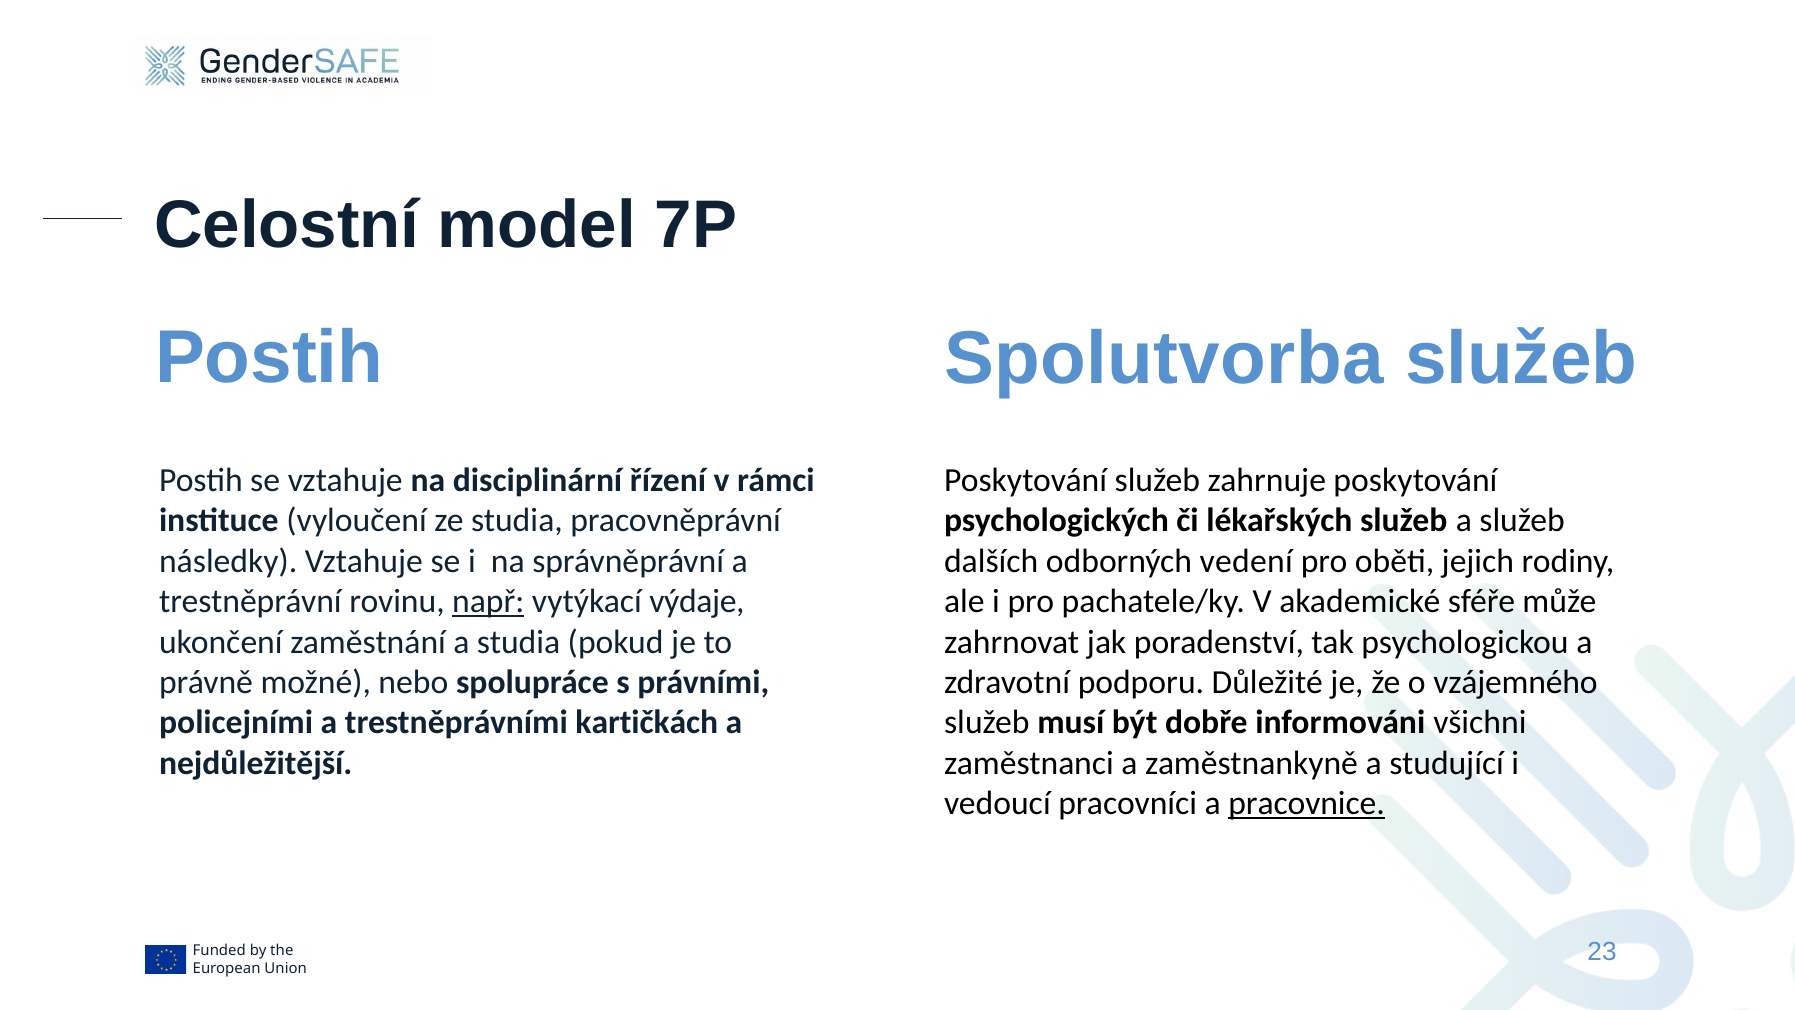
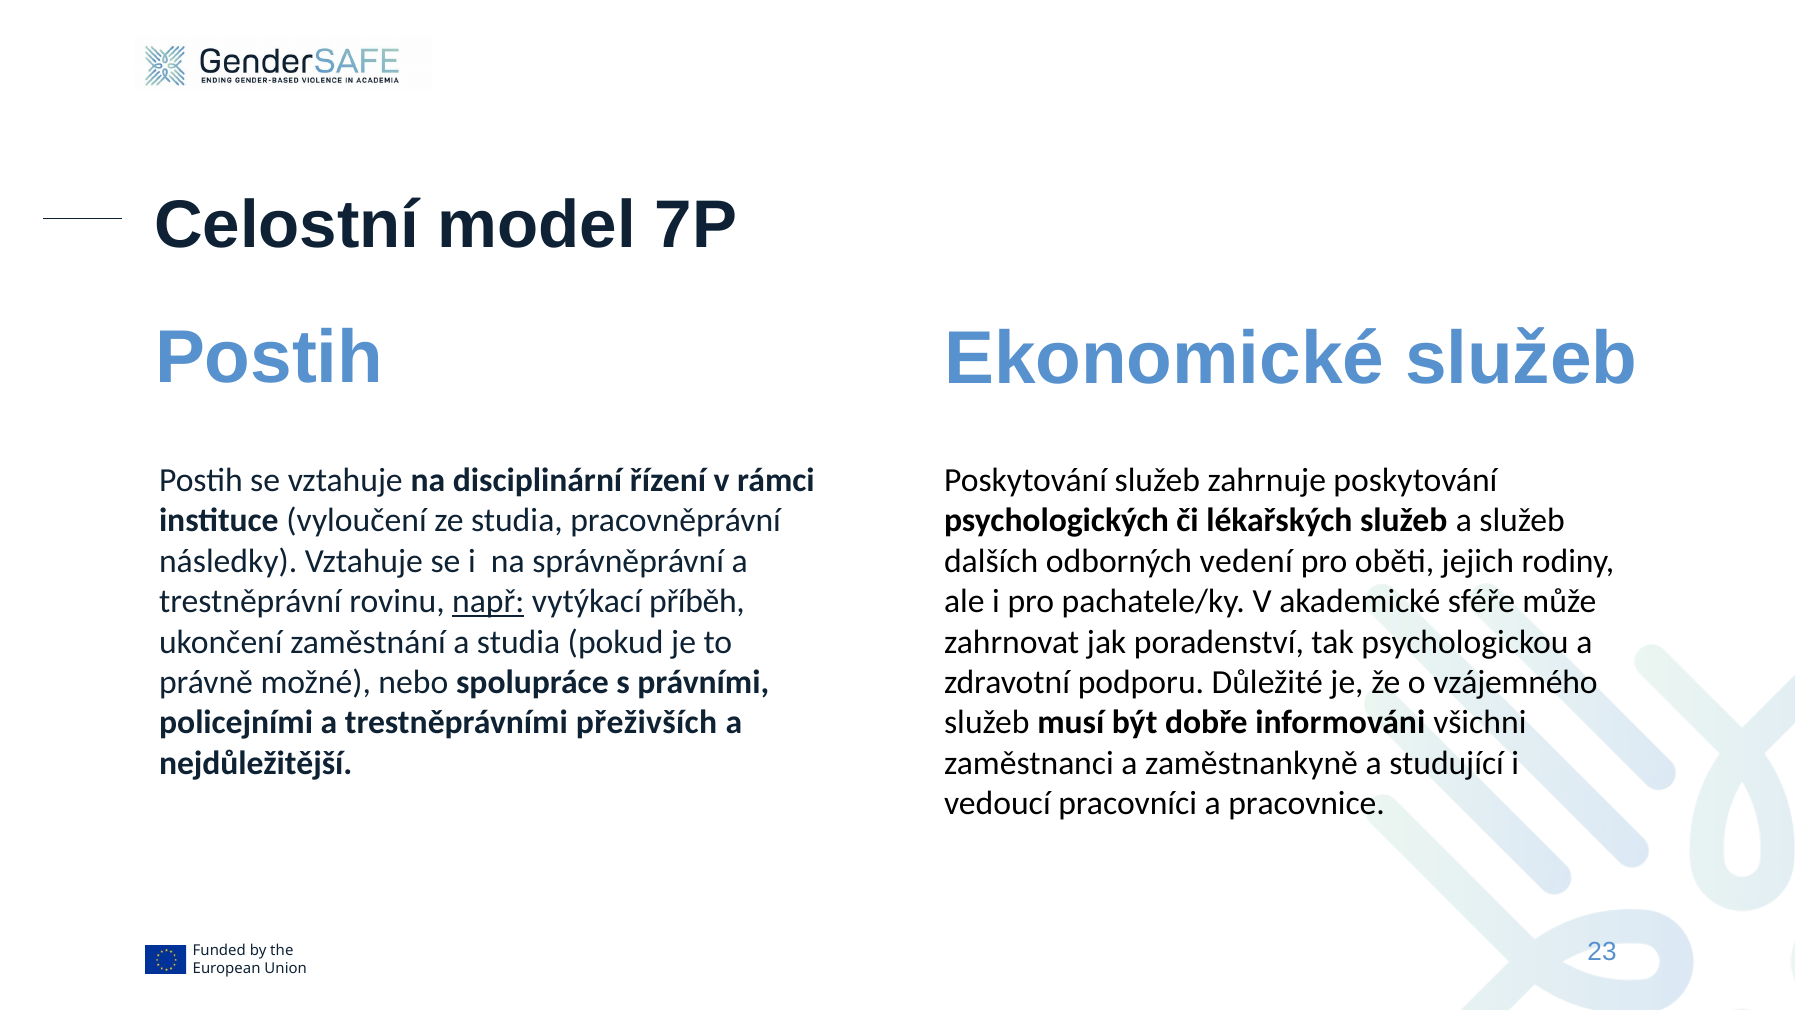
Spolutvorba: Spolutvorba -> Ekonomické (1164, 358)
výdaje: výdaje -> příběh (697, 601)
kartičkách: kartičkách -> přeživších (647, 722)
pracovnice underline: present -> none (1307, 803)
